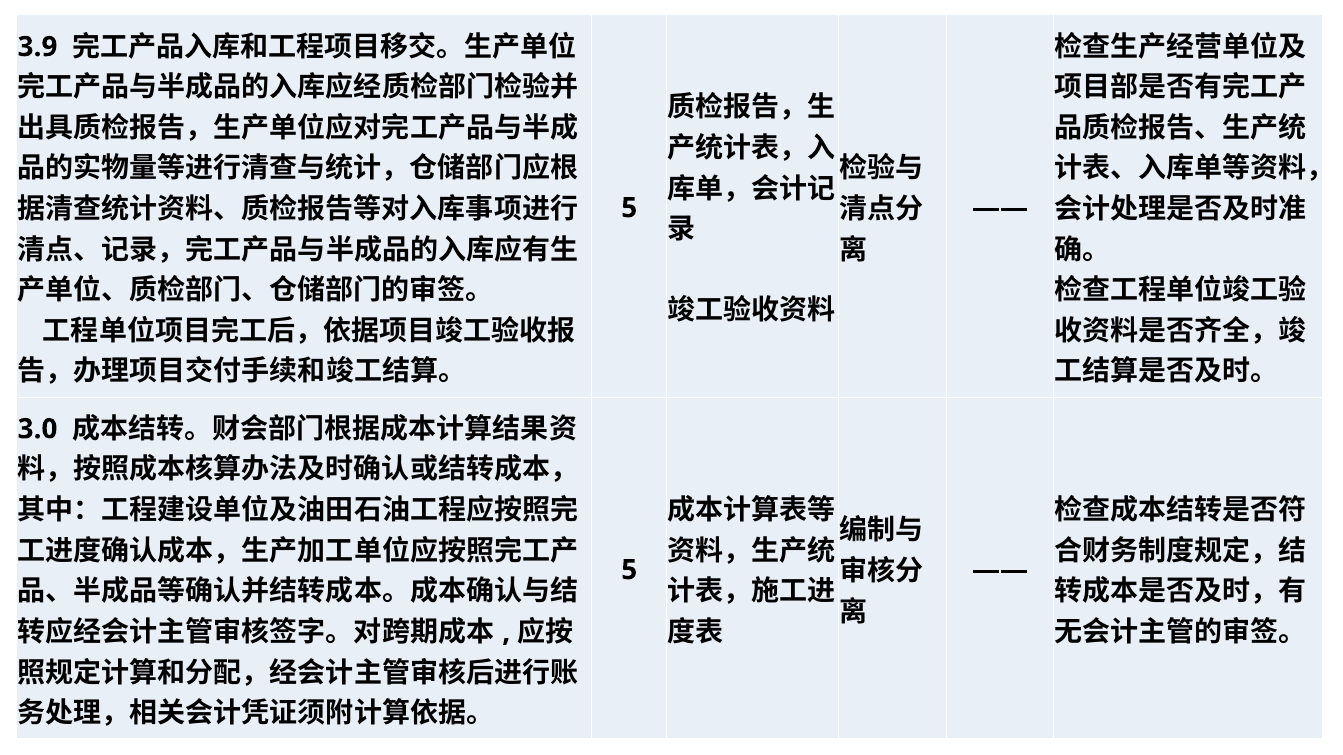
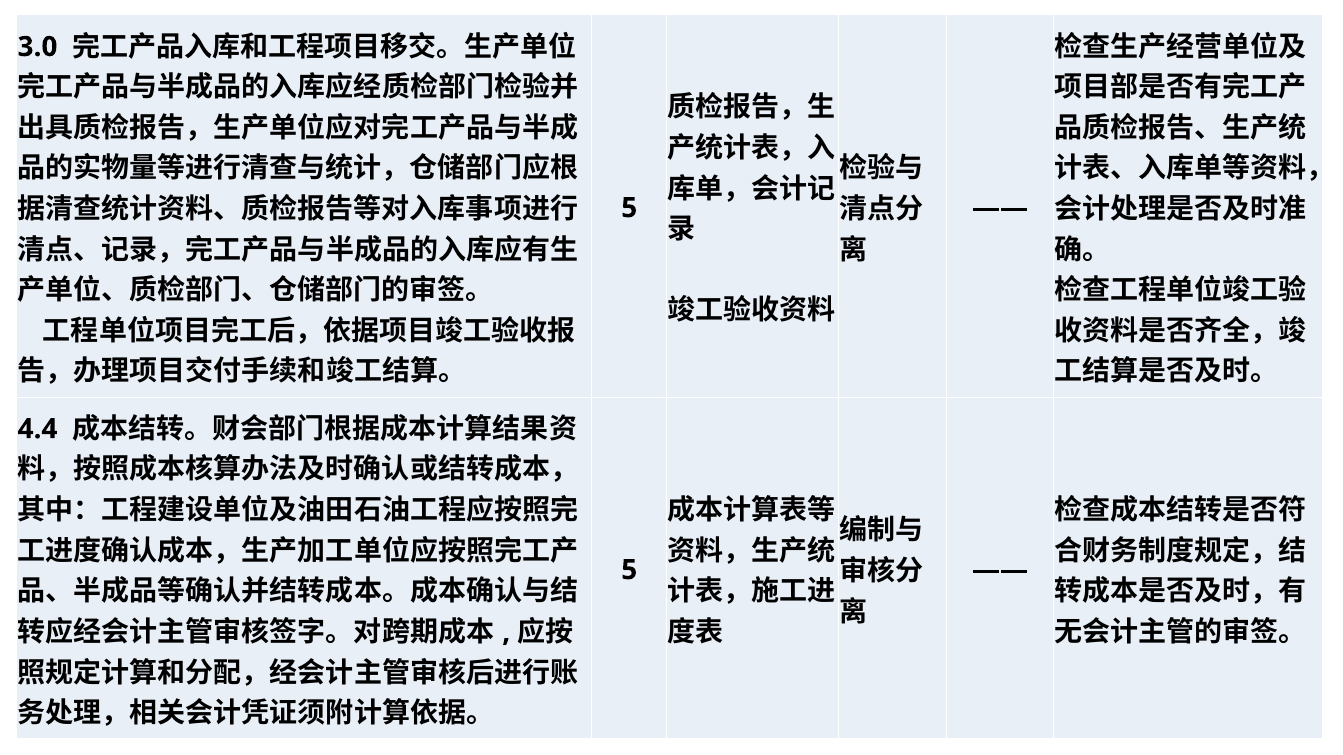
3.9: 3.9 -> 3.0 (38, 47)
3.0: 3.0 -> 4.4 (38, 429)
